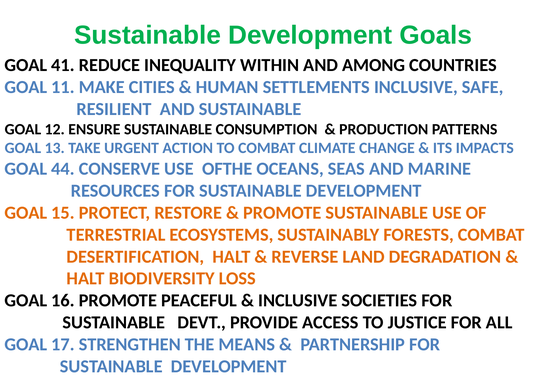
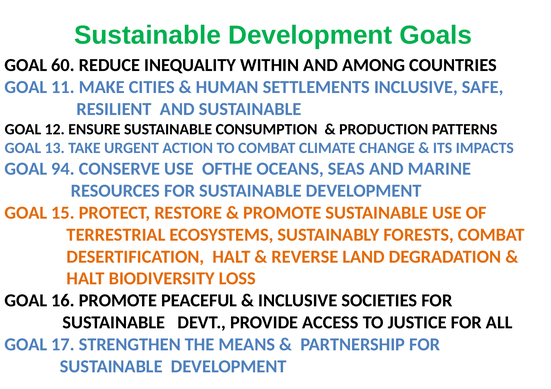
41: 41 -> 60 (63, 65)
44: 44 -> 94 (63, 169)
